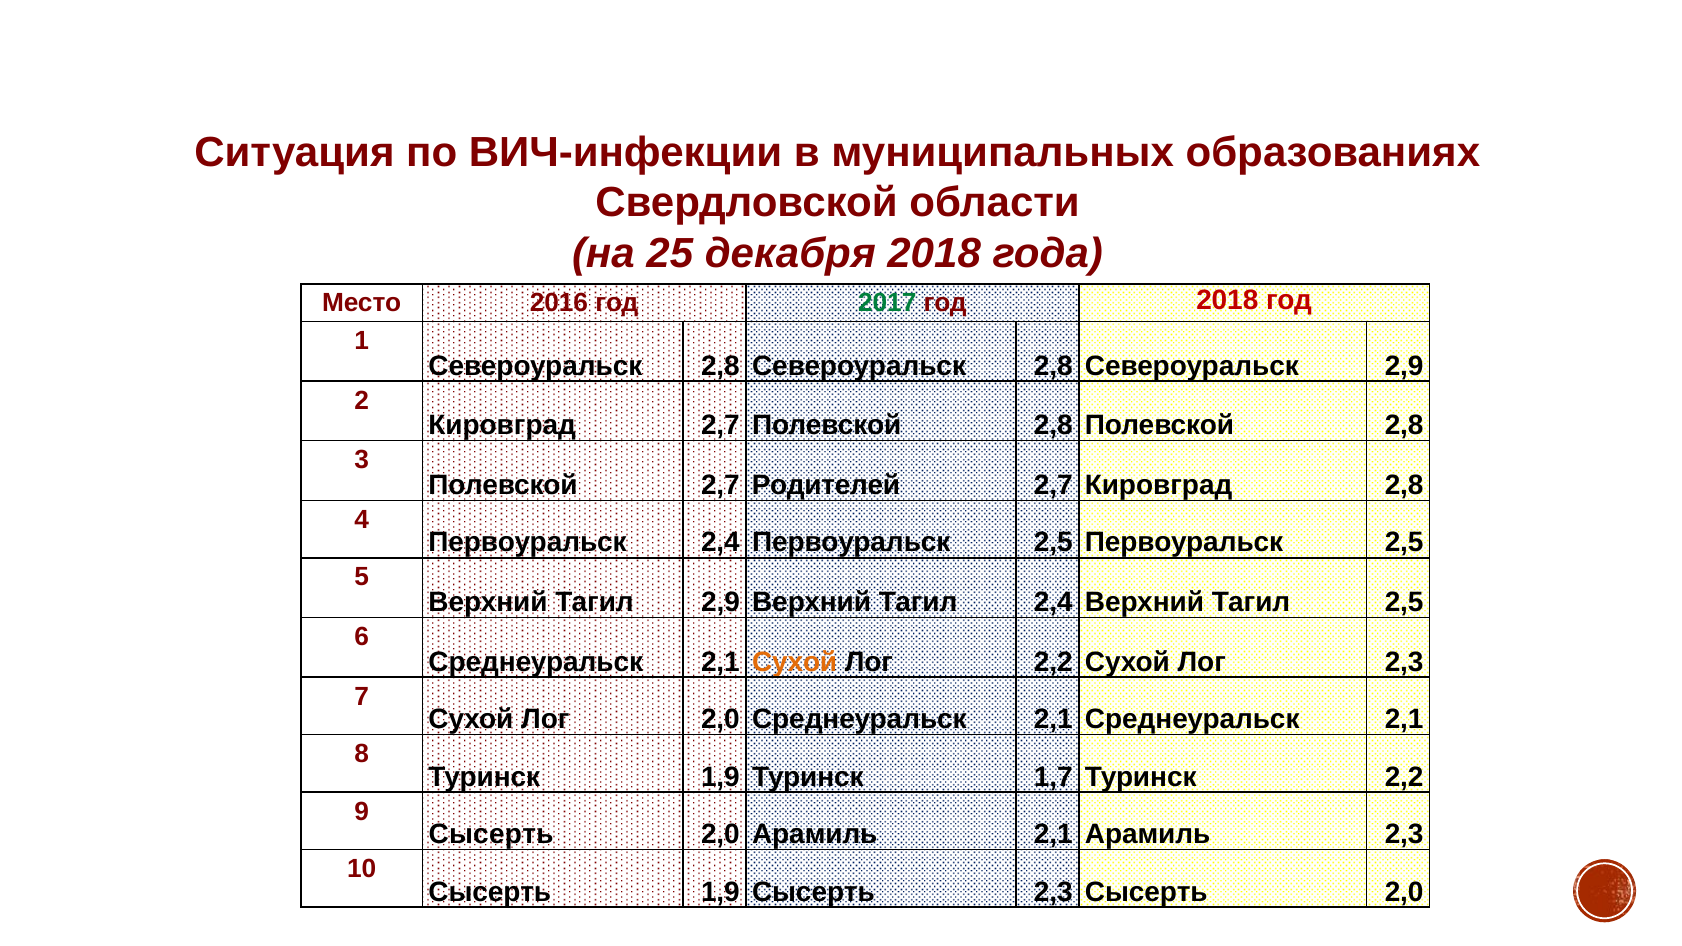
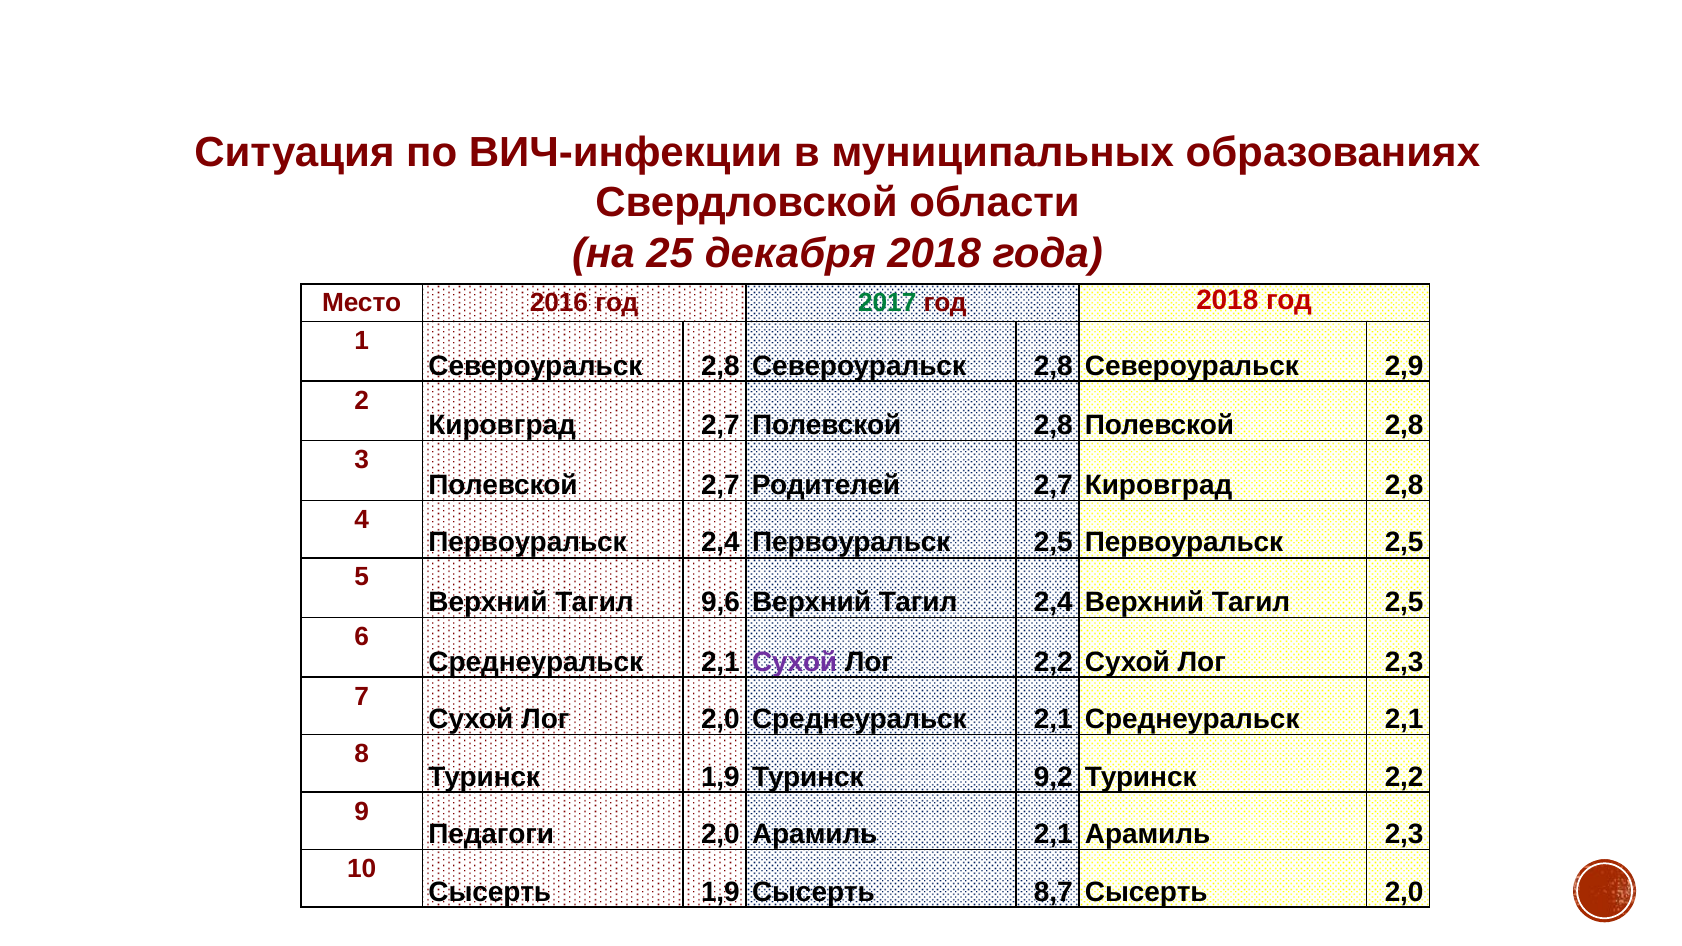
Тагил 2,9: 2,9 -> 9,6 (720, 602)
Сухой colour: orange -> purple (795, 662)
1,7: 1,7 -> 9,2 (1053, 777)
Сысерть: Сысерть -> Педагоги (491, 835)
Сысерть 2,3: 2,3 -> 8,7 (1053, 892)
